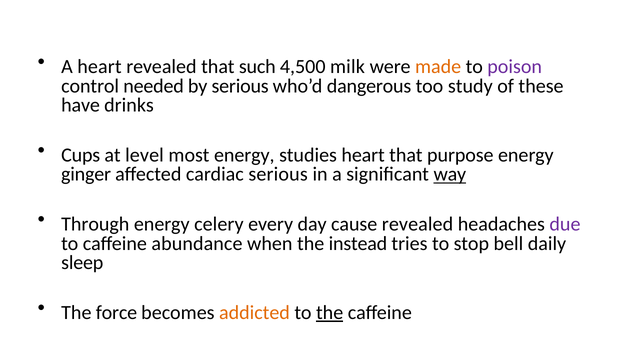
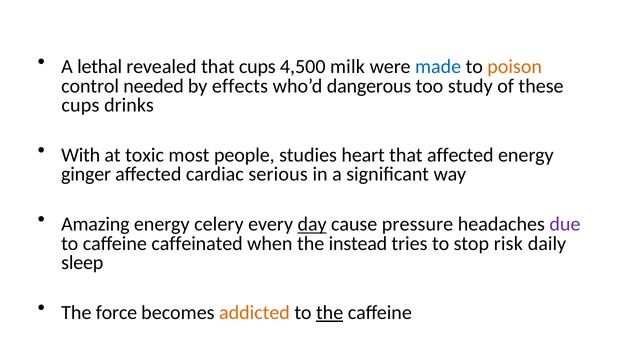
A heart: heart -> lethal (100, 67)
that such: such -> cups (257, 67)
made colour: orange -> blue (438, 67)
poison colour: purple -> orange (515, 67)
by serious: serious -> effects (240, 86)
have: have -> cups (80, 105)
Cups: Cups -> With (81, 155)
level: level -> toxic (145, 155)
most energy: energy -> people (244, 155)
that purpose: purpose -> affected (460, 155)
way underline: present -> none (450, 174)
Through: Through -> Amazing (95, 224)
day underline: none -> present (312, 224)
cause revealed: revealed -> pressure (418, 224)
abundance: abundance -> caffeinated (197, 244)
bell: bell -> risk (508, 244)
